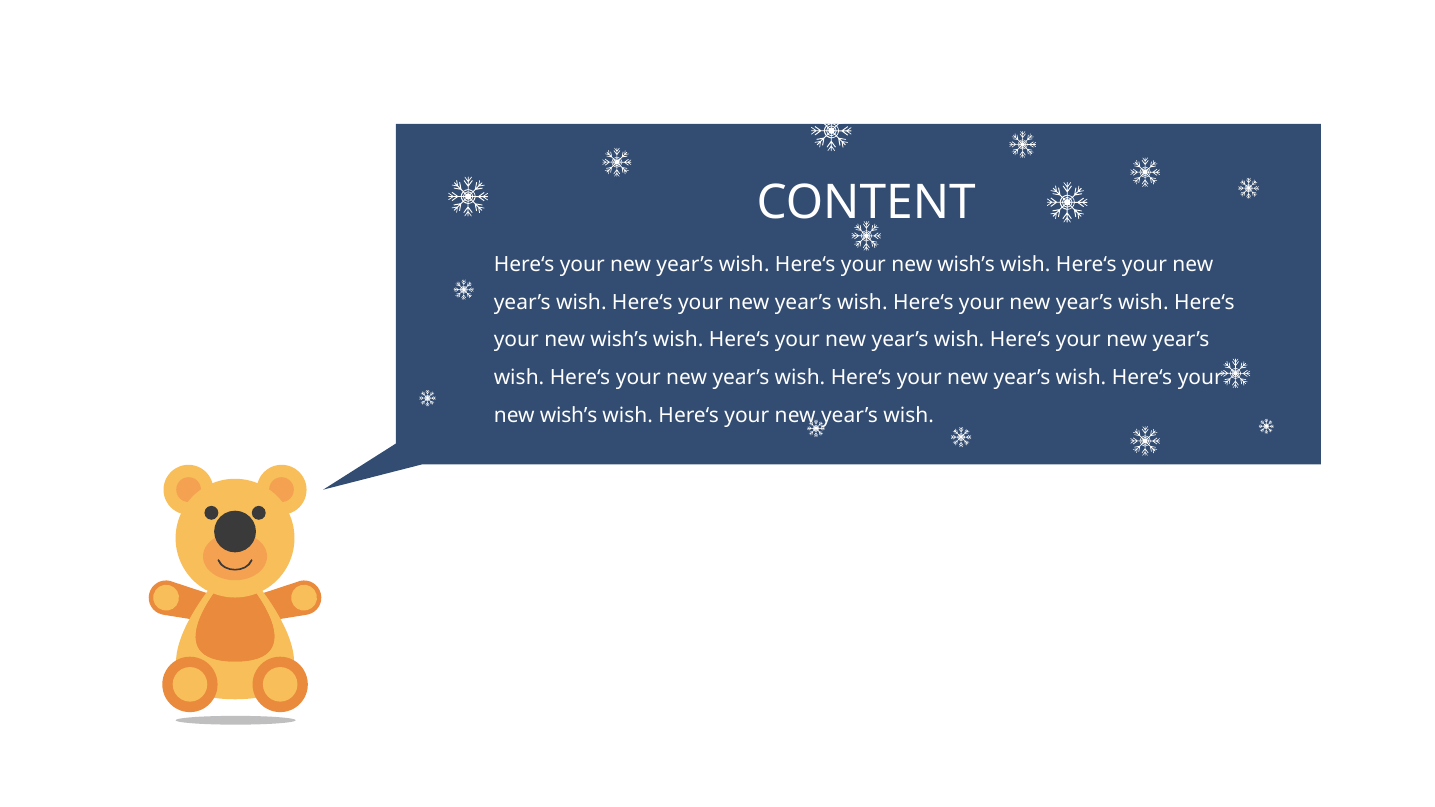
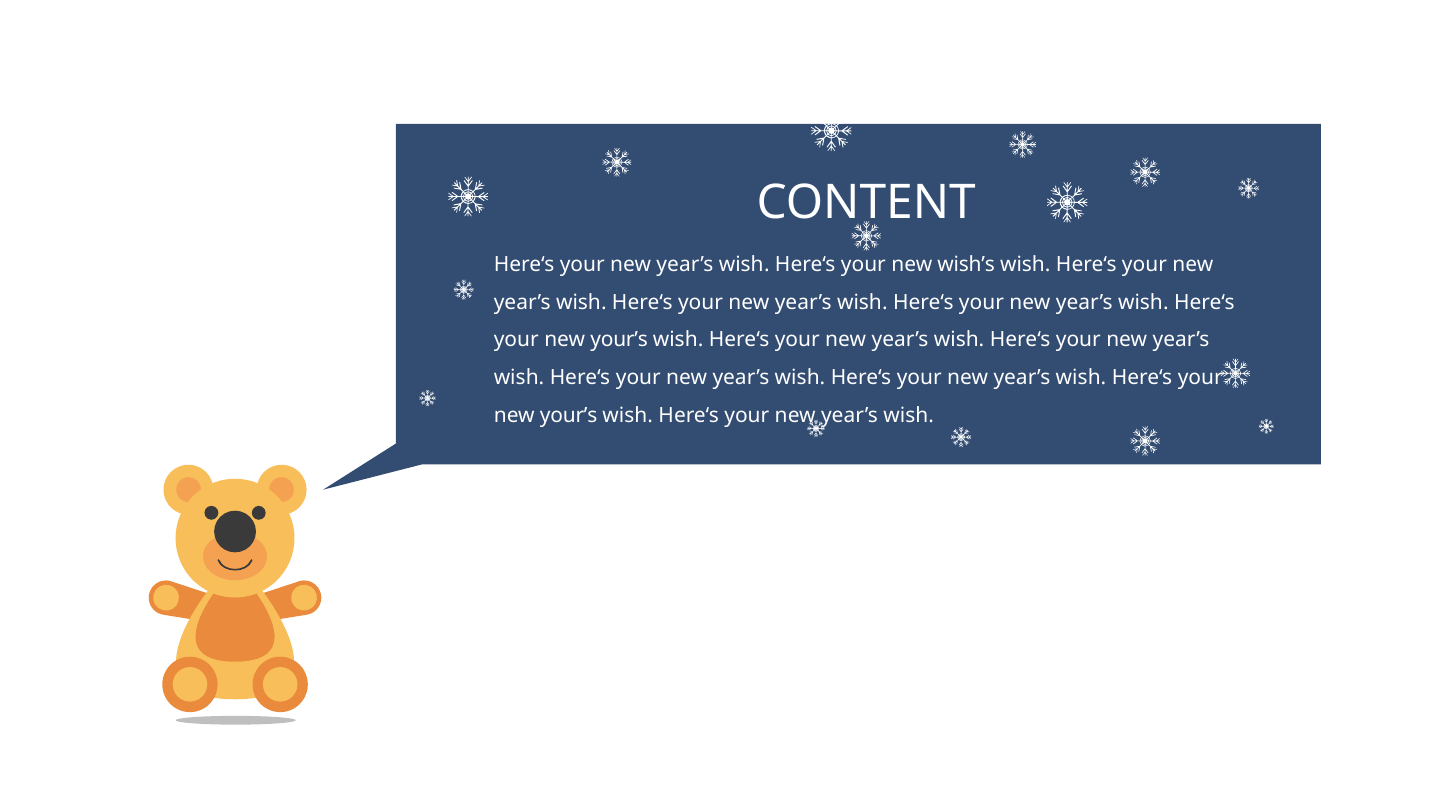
wish’s: wish’s -> your’s (619, 340)
wish’s: wish’s -> your’s (569, 415)
